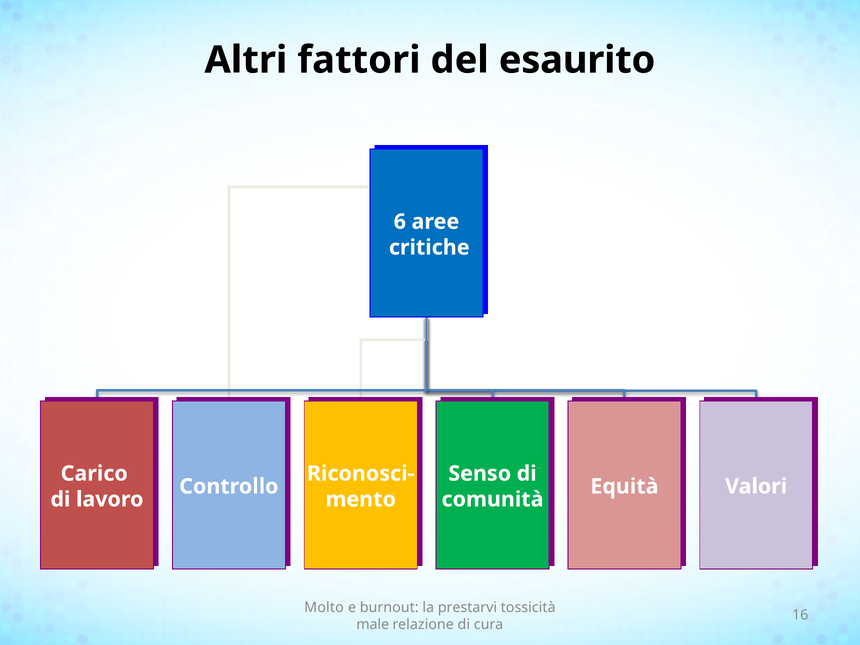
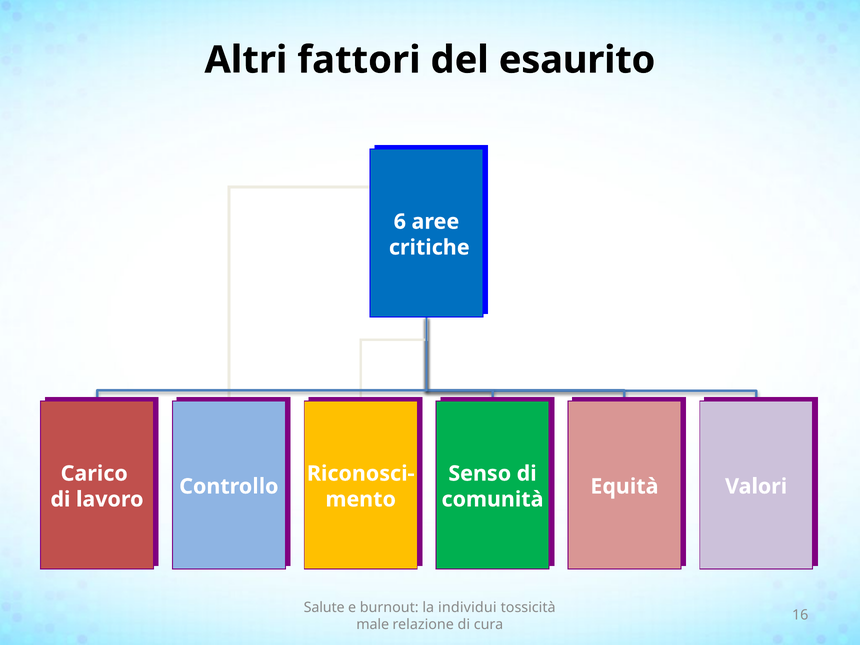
Molto: Molto -> Salute (324, 607)
prestarvi: prestarvi -> individui (467, 607)
